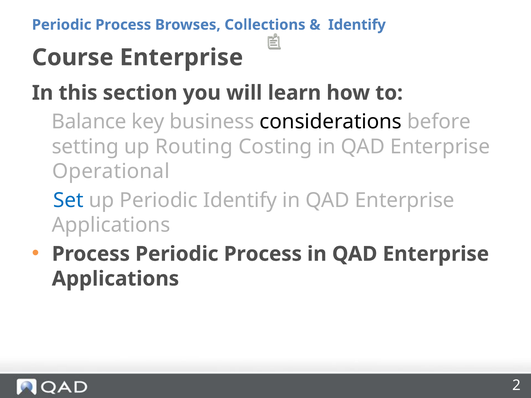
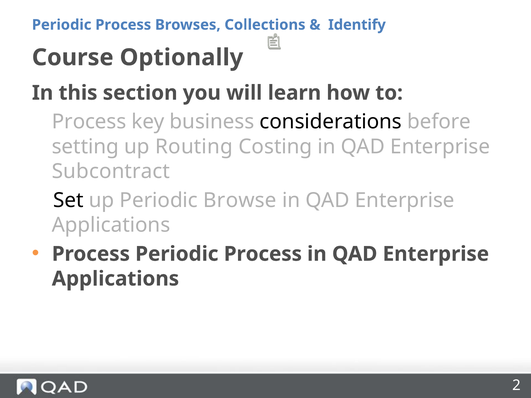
Course Enterprise: Enterprise -> Optionally (181, 57)
Balance: Balance -> Process (89, 122)
Operational: Operational -> Subcontract (111, 171)
Set colour: blue -> black (68, 200)
Periodic Identify: Identify -> Browse (240, 200)
